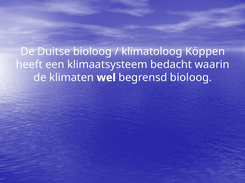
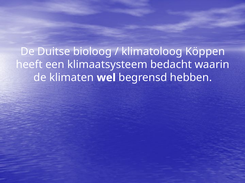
begrensd bioloog: bioloog -> hebben (191, 78)
